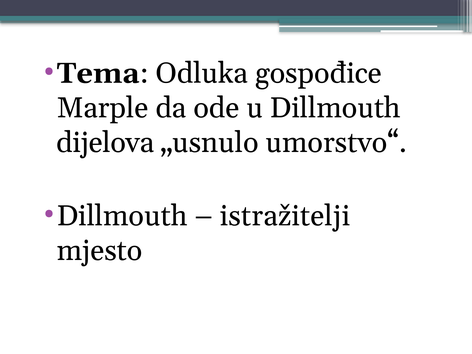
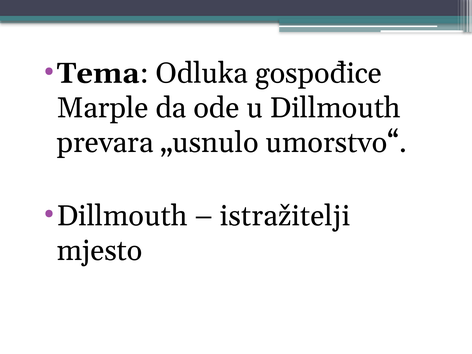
dijelova: dijelova -> prevara (105, 143)
